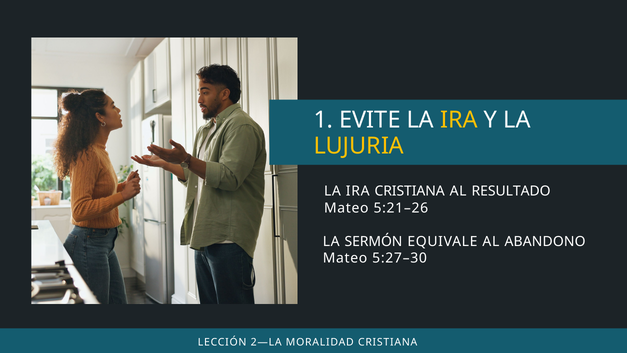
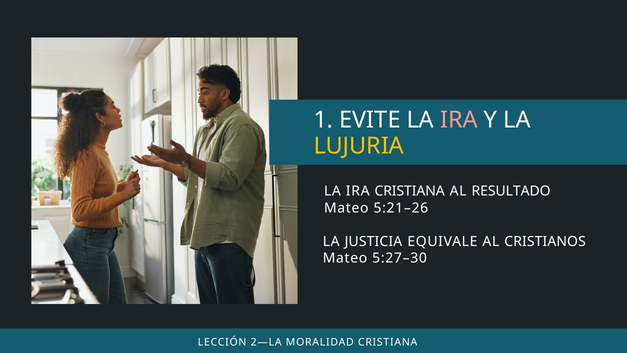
IRA colour: yellow -> pink (459, 120)
SERMÓN: SERMÓN -> JUSTICIA (373, 241)
ABANDONO: ABANDONO -> CRISTIANOS (545, 241)
